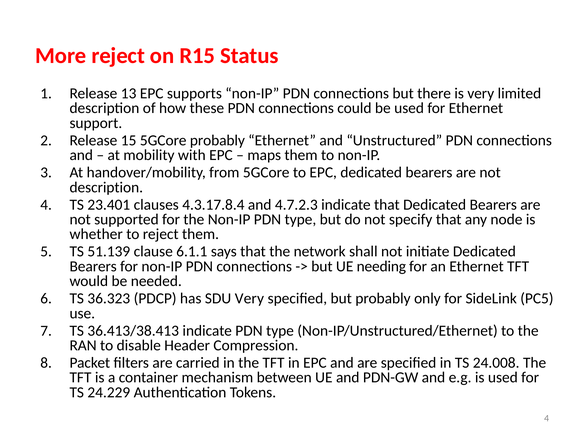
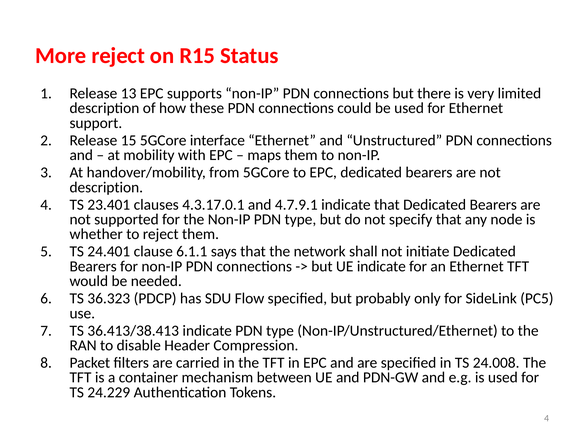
5GCore probably: probably -> interface (217, 140)
4.3.17.8.4: 4.3.17.8.4 -> 4.3.17.0.1 (213, 205)
4.7.2.3: 4.7.2.3 -> 4.7.9.1 (296, 205)
51.139: 51.139 -> 24.401 (109, 252)
UE needing: needing -> indicate (381, 266)
SDU Very: Very -> Flow (249, 299)
